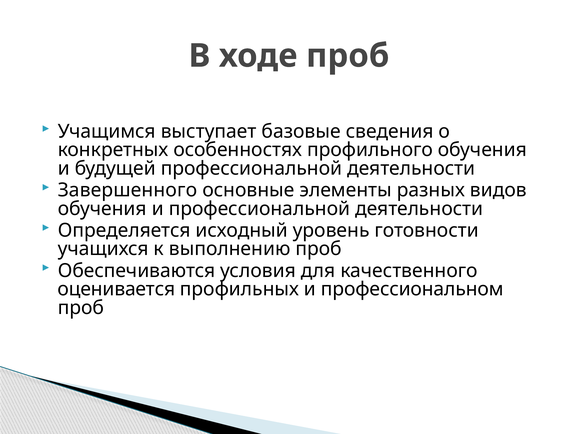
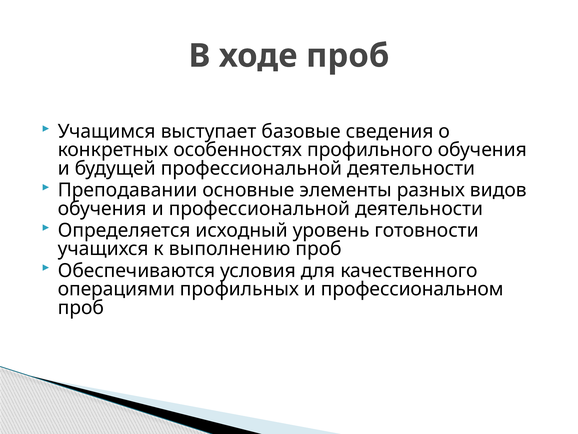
Завершенного: Завершенного -> Преподавании (128, 190)
оценивается: оценивается -> операциями (116, 289)
